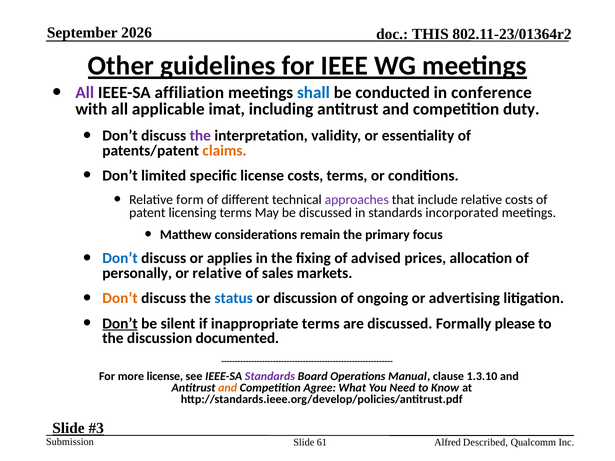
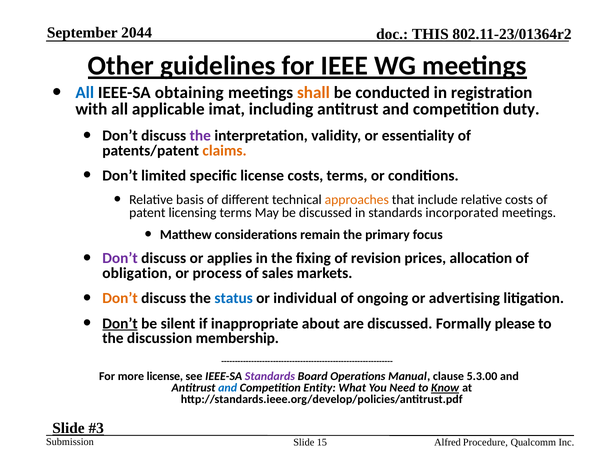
2026: 2026 -> 2044 (137, 33)
All colour: purple -> blue (85, 93)
affiliation: affiliation -> obtaining (189, 93)
shall colour: blue -> orange (313, 93)
conference: conference -> registration (492, 93)
form: form -> basis (190, 200)
approaches colour: purple -> orange (357, 200)
Don’t colour: blue -> purple (120, 258)
advised: advised -> revision (376, 258)
personally: personally -> obligation (137, 273)
or relative: relative -> process (217, 273)
or discussion: discussion -> individual (305, 298)
inappropriate terms: terms -> about (321, 324)
documented: documented -> membership (237, 338)
1.3.10: 1.3.10 -> 5.3.00 (482, 377)
and colour: orange -> blue (228, 388)
Agree: Agree -> Entity (320, 388)
Know underline: none -> present (445, 388)
61: 61 -> 15 (322, 442)
Described: Described -> Procedure (485, 442)
